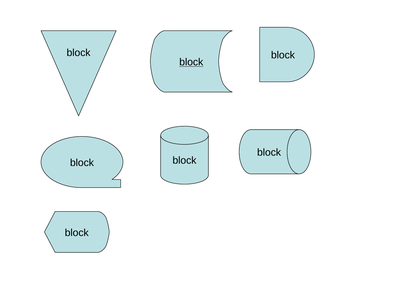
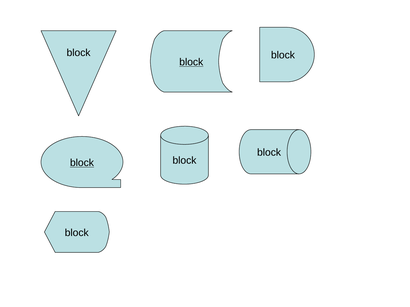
block underline: none -> present (82, 163)
